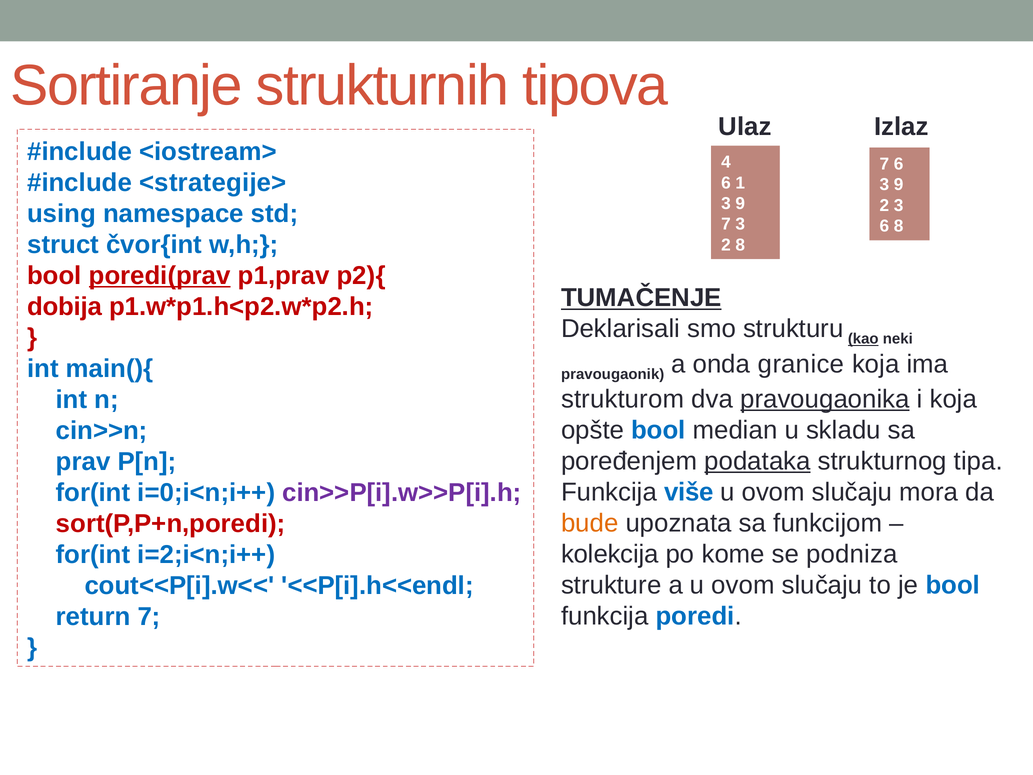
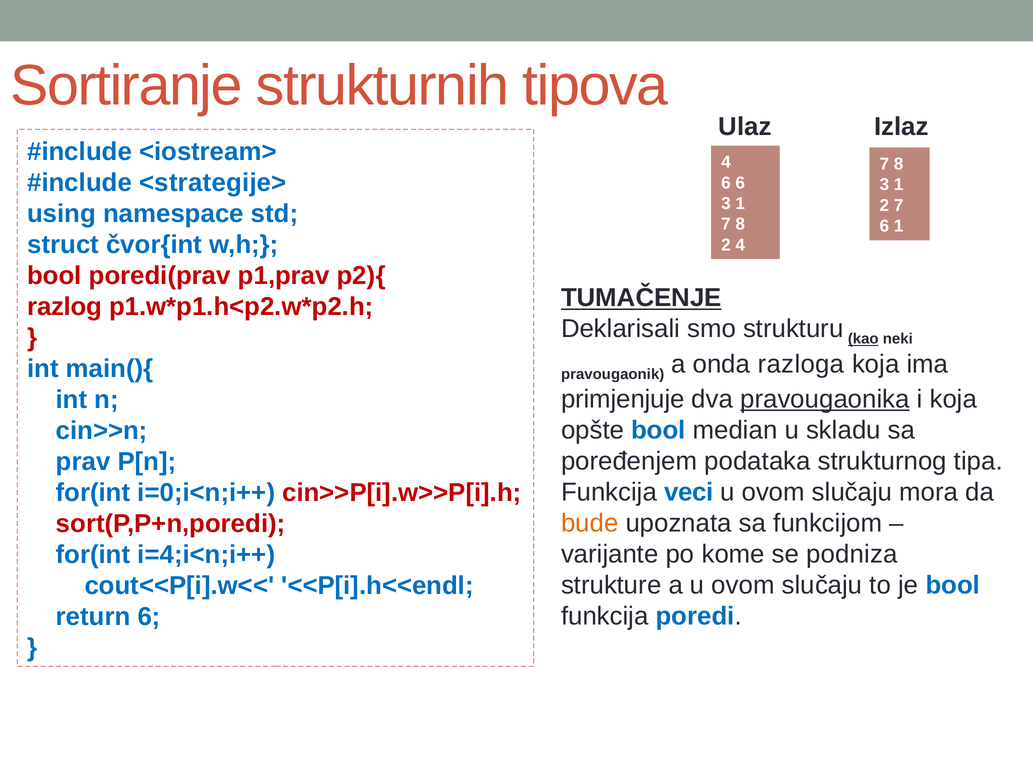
6: 6 -> 8 (899, 164)
6 1: 1 -> 6 (740, 183)
9: 9 -> 1 (899, 185)
9: 9 -> 1 (740, 204)
2 3: 3 -> 7 (899, 205)
3: 3 -> 8 (740, 224)
6 8: 8 -> 1 (899, 226)
2 8: 8 -> 4 (740, 245)
poredi(prav underline: present -> none (160, 275)
dobija: dobija -> razlog (65, 306)
granice: granice -> razloga (801, 364)
strukturom: strukturom -> primjenjuje (623, 399)
podataka underline: present -> none (758, 461)
više: više -> veci (689, 492)
cin>>P[i].w>>P[i].h colour: purple -> red (402, 492)
kolekcija: kolekcija -> varijante (610, 554)
i=2;i<n;i++: i=2;i<n;i++ -> i=4;i<n;i++ (206, 554)
return 7: 7 -> 6 (149, 616)
